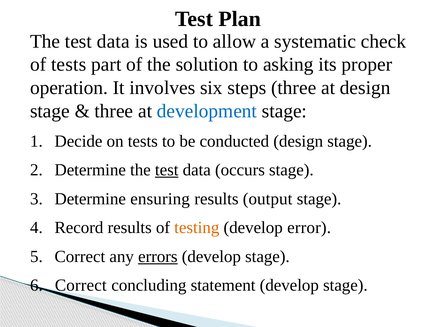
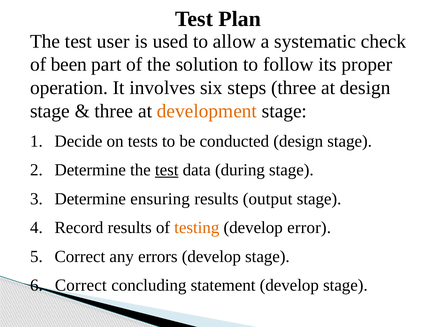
data: data -> user (113, 41)
of tests: tests -> been (69, 65)
asking: asking -> follow (288, 65)
development colour: blue -> orange (207, 111)
occurs: occurs -> during (240, 170)
errors underline: present -> none (158, 257)
